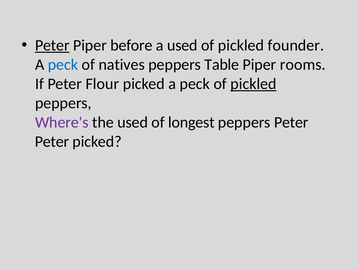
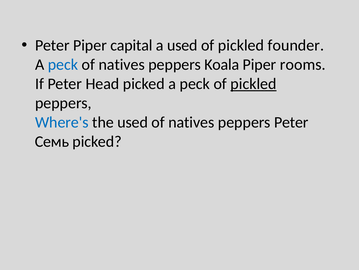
Peter underline: present -> none (52, 45)
before: before -> capital (131, 45)
Table: Table -> Koala (222, 64)
Flour: Flour -> Head (102, 84)
Where's colour: purple -> blue (62, 122)
longest: longest -> natives (191, 122)
Peter: Peter -> Семь (52, 141)
